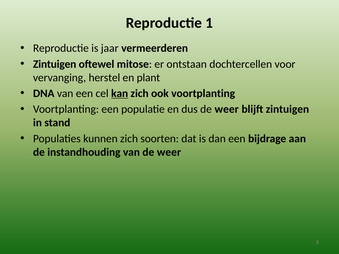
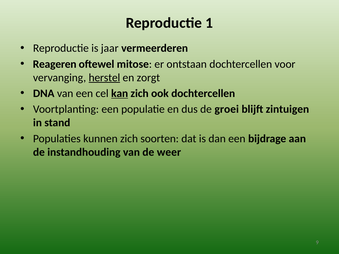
Zintuigen: Zintuigen -> Reageren (55, 64)
herstel underline: none -> present (104, 78)
plant: plant -> zorgt (148, 78)
ook voortplanting: voortplanting -> dochtercellen (203, 93)
dus de weer: weer -> groei (227, 109)
